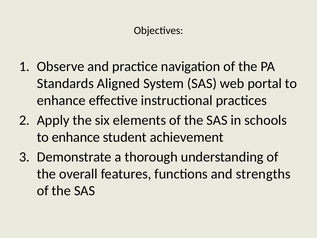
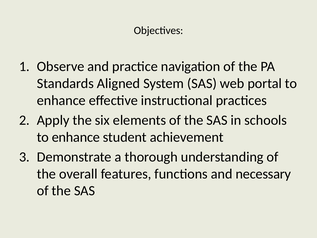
strengths: strengths -> necessary (263, 174)
